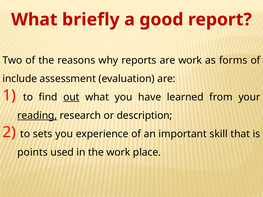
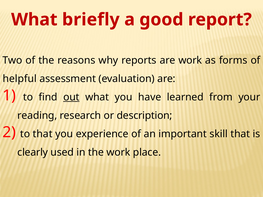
include: include -> helpful (20, 79)
reading underline: present -> none (37, 116)
to sets: sets -> that (43, 134)
points: points -> clearly (33, 152)
